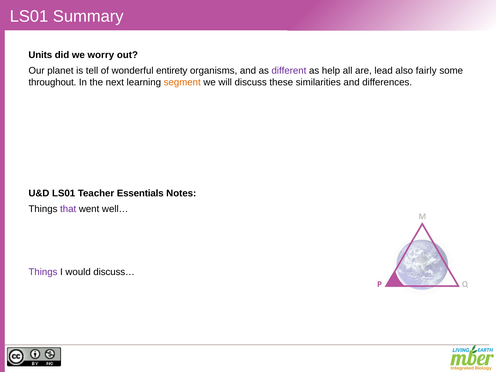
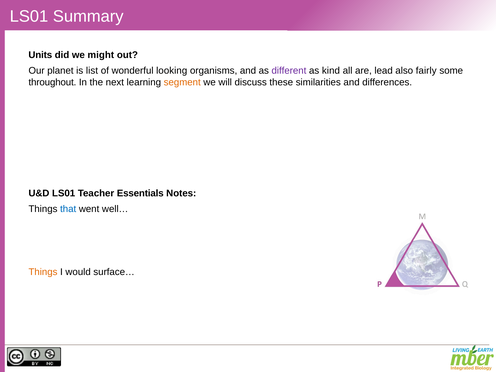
worry: worry -> might (101, 55)
tell: tell -> list (92, 71)
entirety: entirety -> looking (172, 71)
help: help -> kind (331, 71)
that colour: purple -> blue (68, 209)
Things colour: purple -> orange (43, 272)
discuss…: discuss… -> surface… (114, 272)
